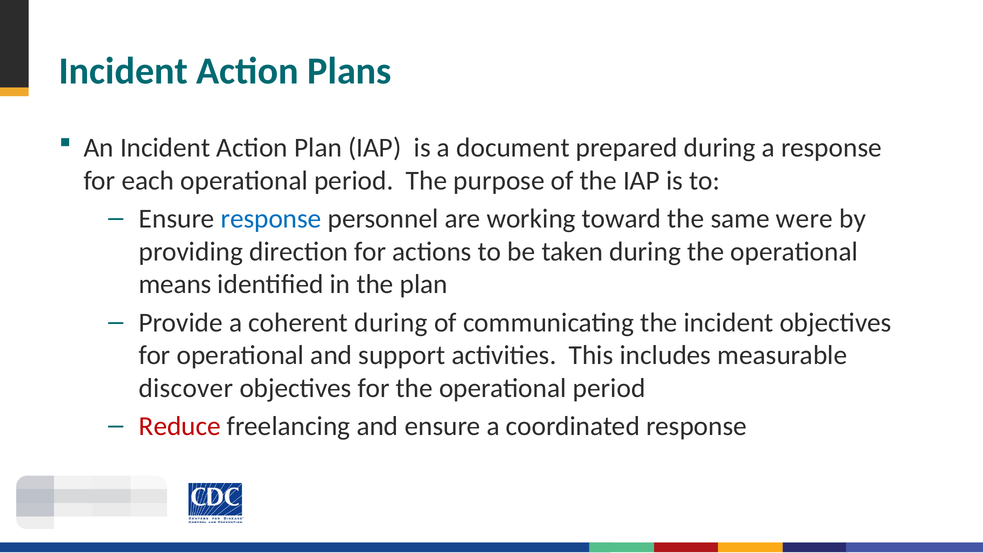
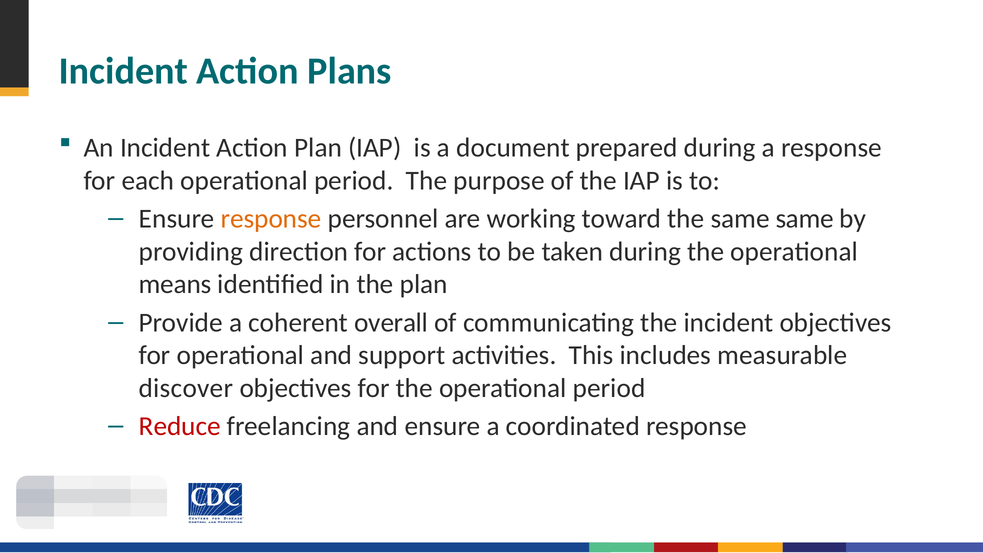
response colour: blue -> orange (271, 219)
same were: were -> same (805, 219)
coherent during: during -> overall (391, 323)
